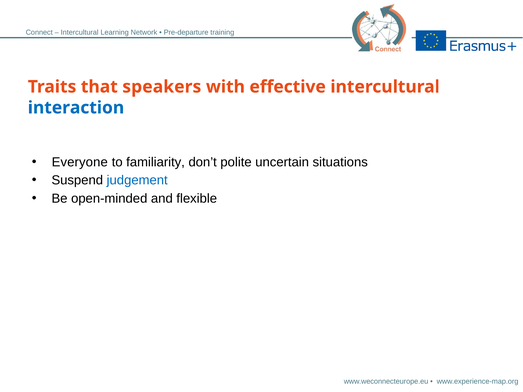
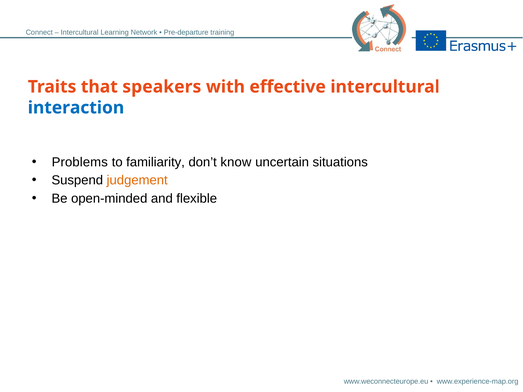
Everyone: Everyone -> Problems (80, 162)
polite: polite -> know (236, 162)
judgement colour: blue -> orange (137, 180)
